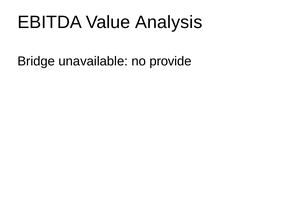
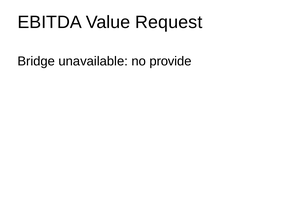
Analysis: Analysis -> Request (169, 22)
